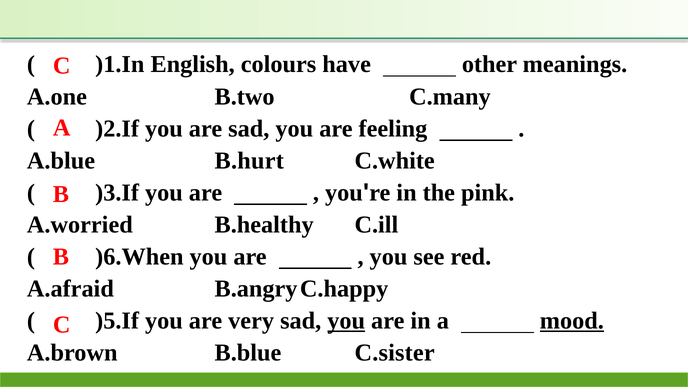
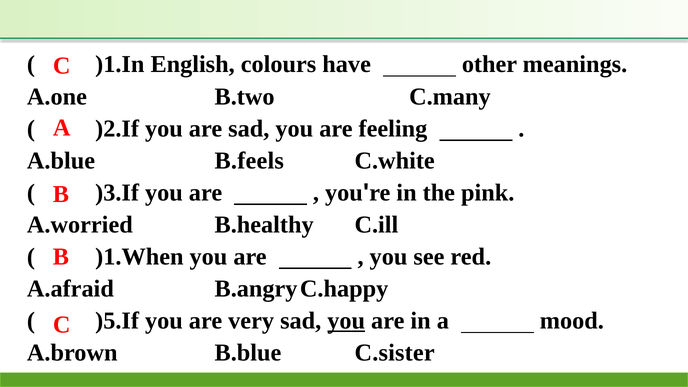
B.hurt: B.hurt -> B.feels (249, 161)
)6.When: )6.When -> )1.When (139, 257)
mood underline: present -> none (572, 321)
